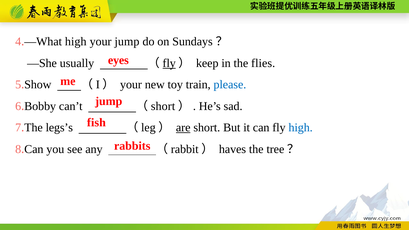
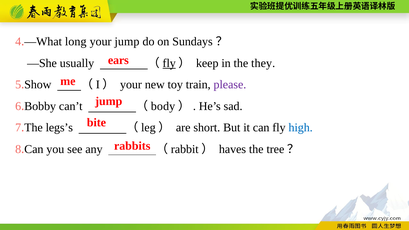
high: high -> long (76, 42)
eyes: eyes -> ears (118, 60)
flies: flies -> they (263, 63)
please colour: blue -> purple (230, 85)
short: short -> body (163, 106)
fish: fish -> bite (96, 122)
are underline: present -> none (183, 128)
